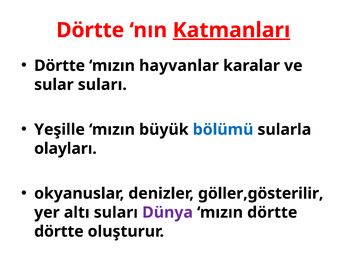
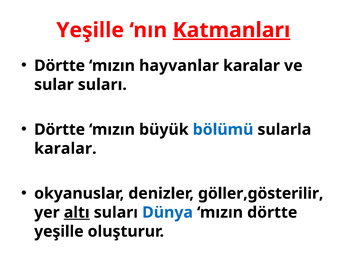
Dörtte: Dörtte -> Yeşille (90, 30)
Yeşille: Yeşille -> Dörtte (60, 130)
olayları: olayları -> karalar (65, 149)
altı underline: none -> present (77, 213)
Dünya colour: purple -> blue (168, 213)
dörtte: dörtte -> yeşille (59, 232)
